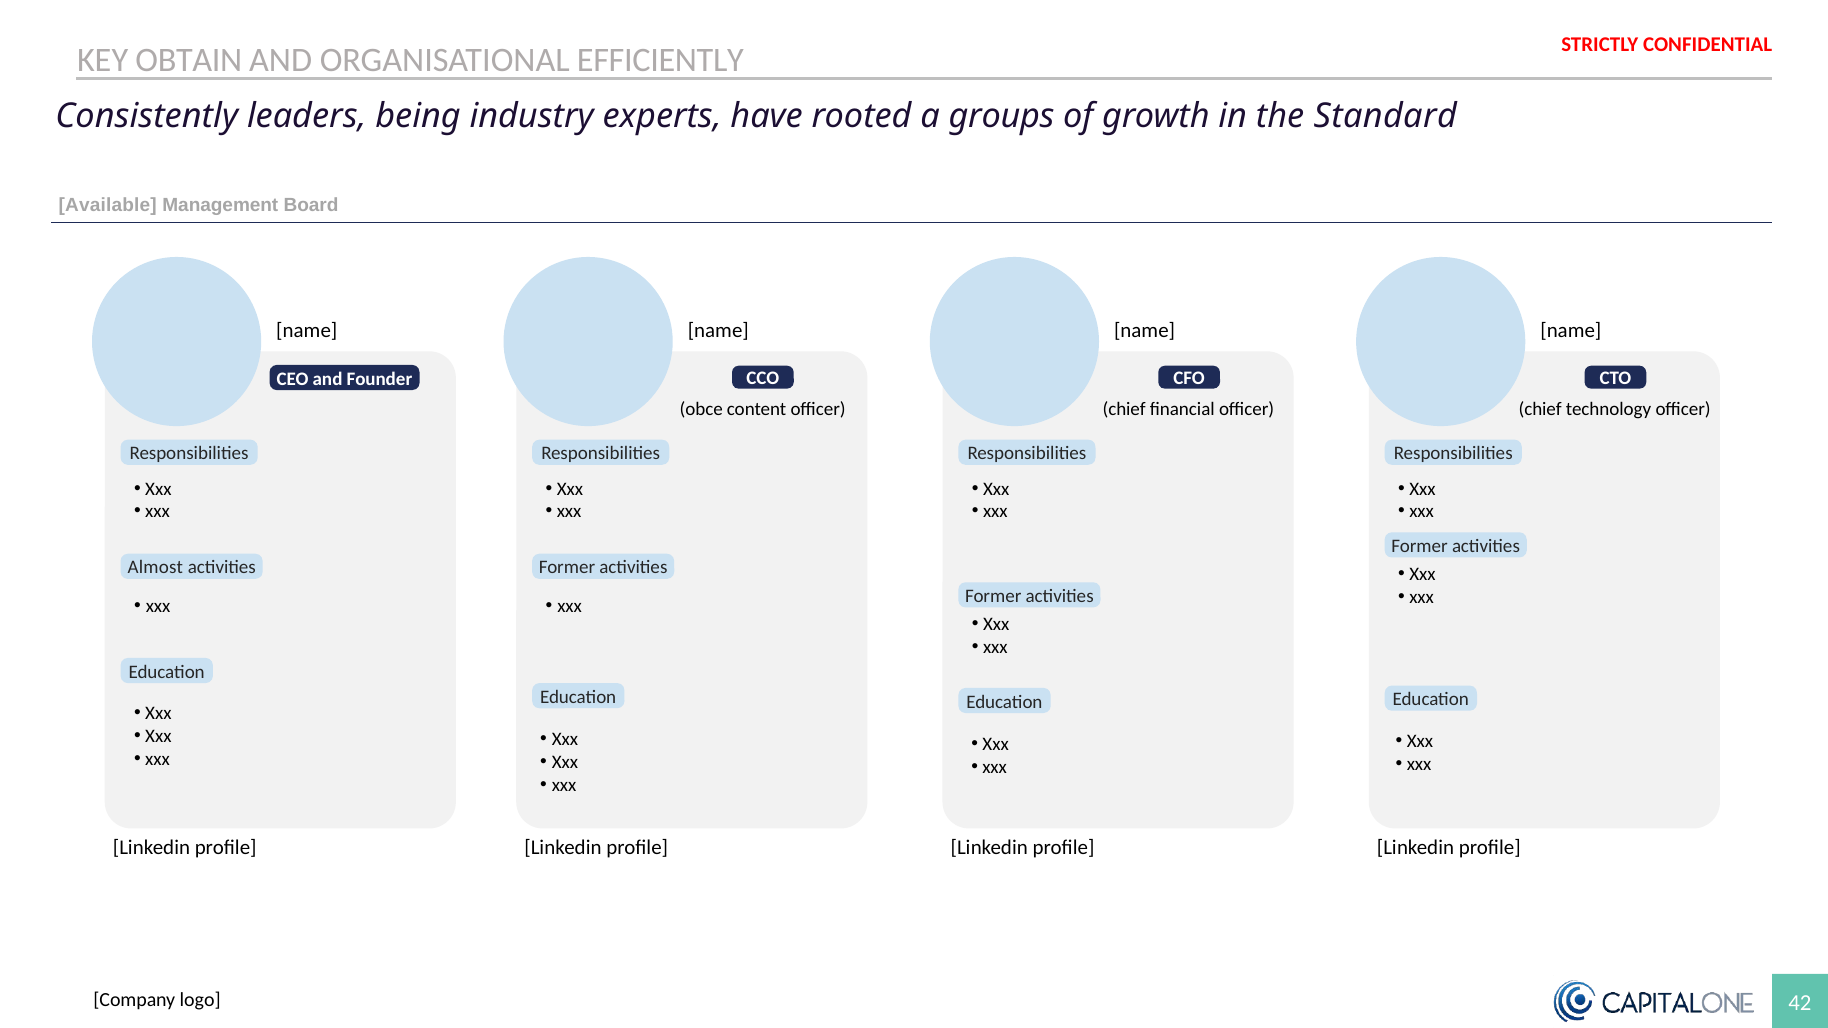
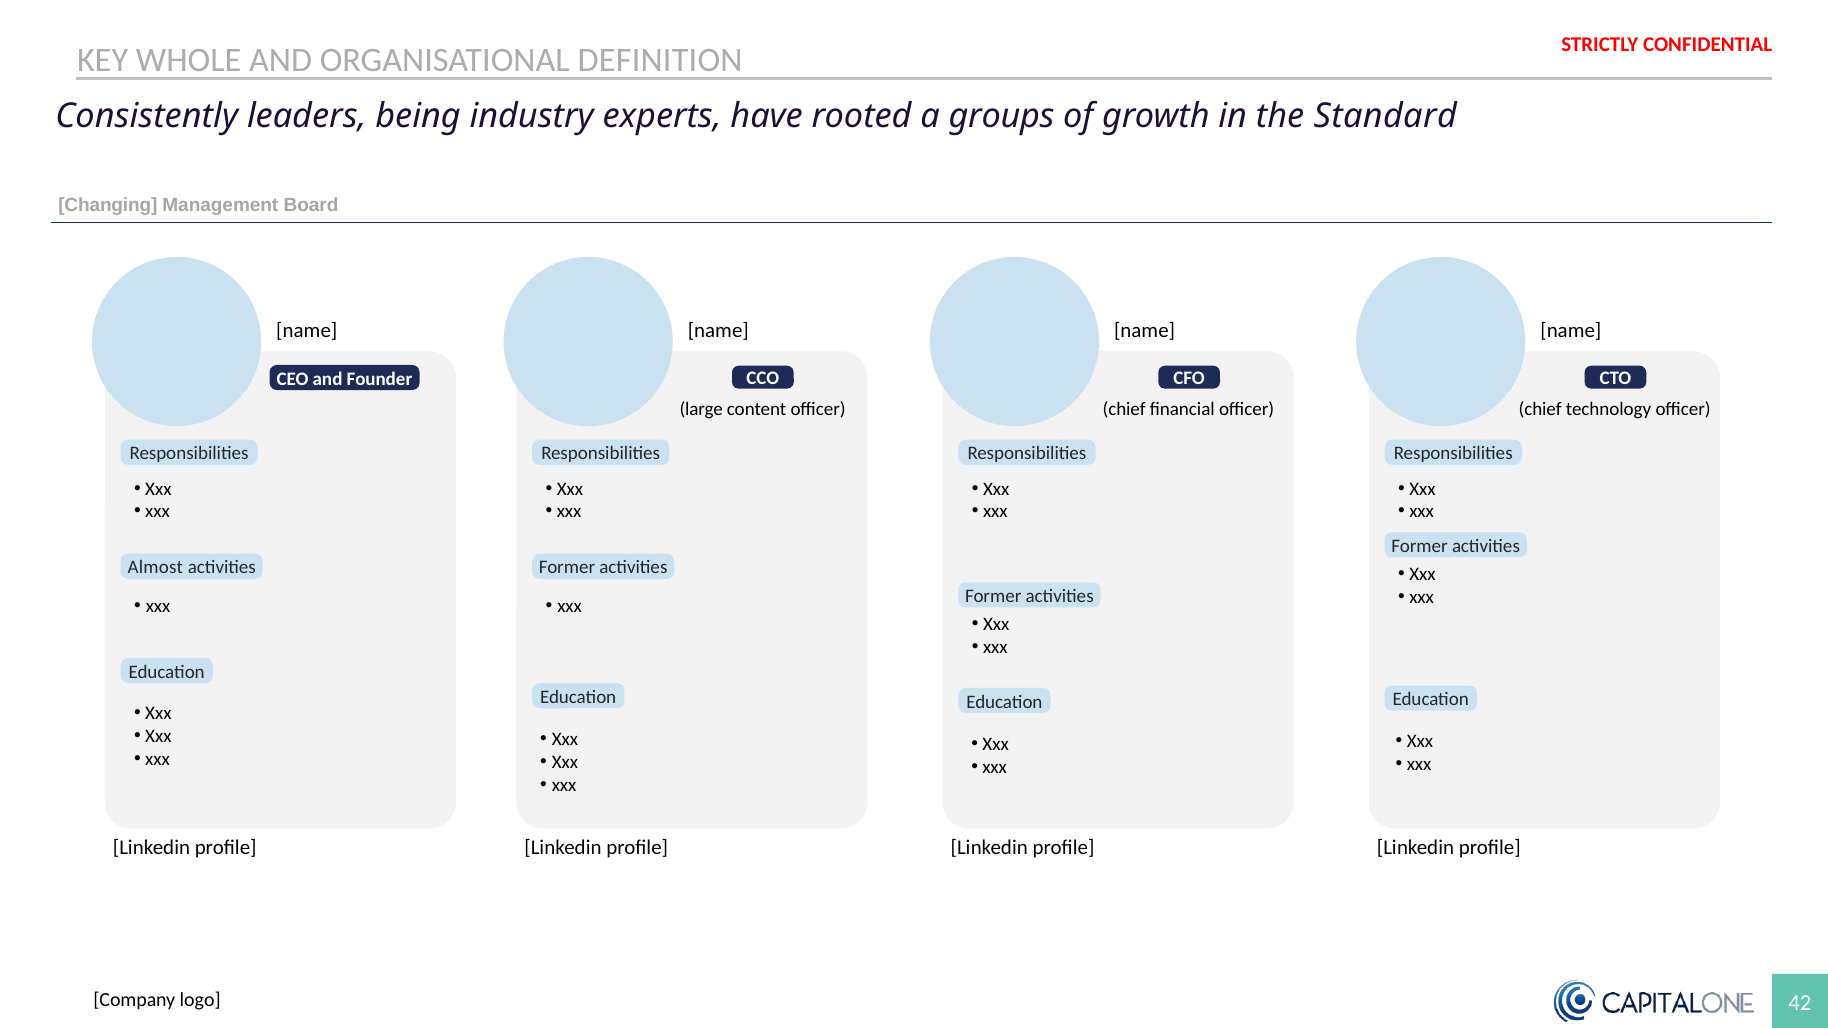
OBTAIN: OBTAIN -> WHOLE (189, 60)
EFFICIENTLY: EFFICIENTLY -> DEFINITION (660, 60)
Available: Available -> Changing (108, 205)
obce: obce -> large (701, 409)
